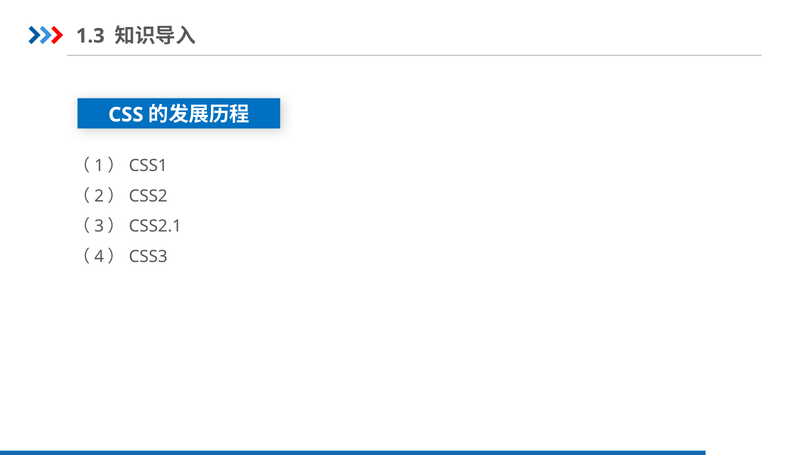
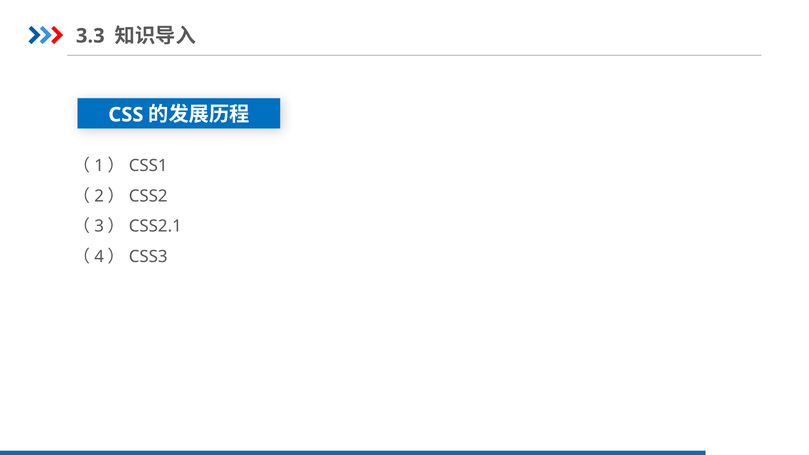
1.3: 1.3 -> 3.3 (90, 36)
